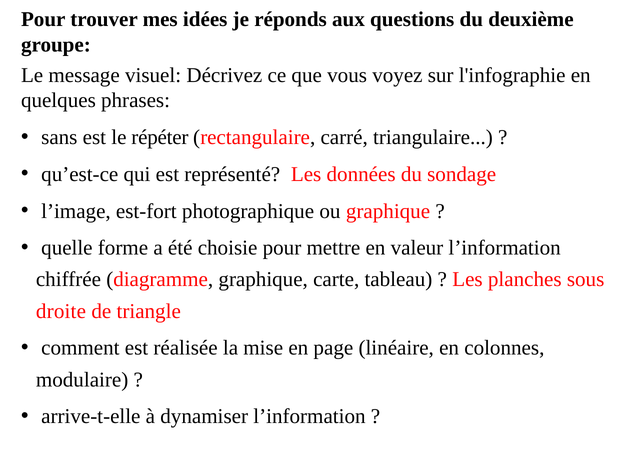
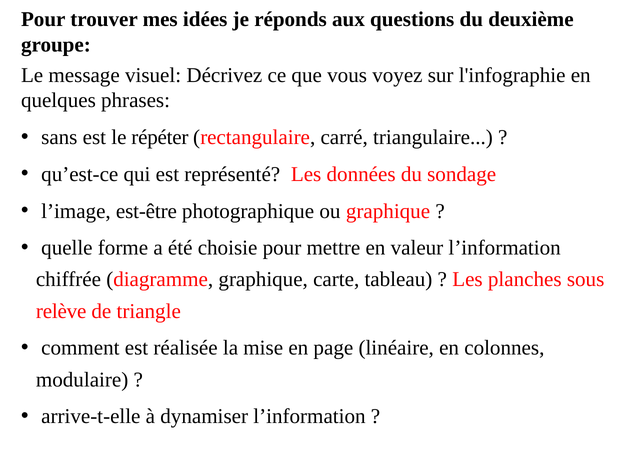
est-fort: est-fort -> est-être (146, 211)
droite: droite -> relève (61, 311)
